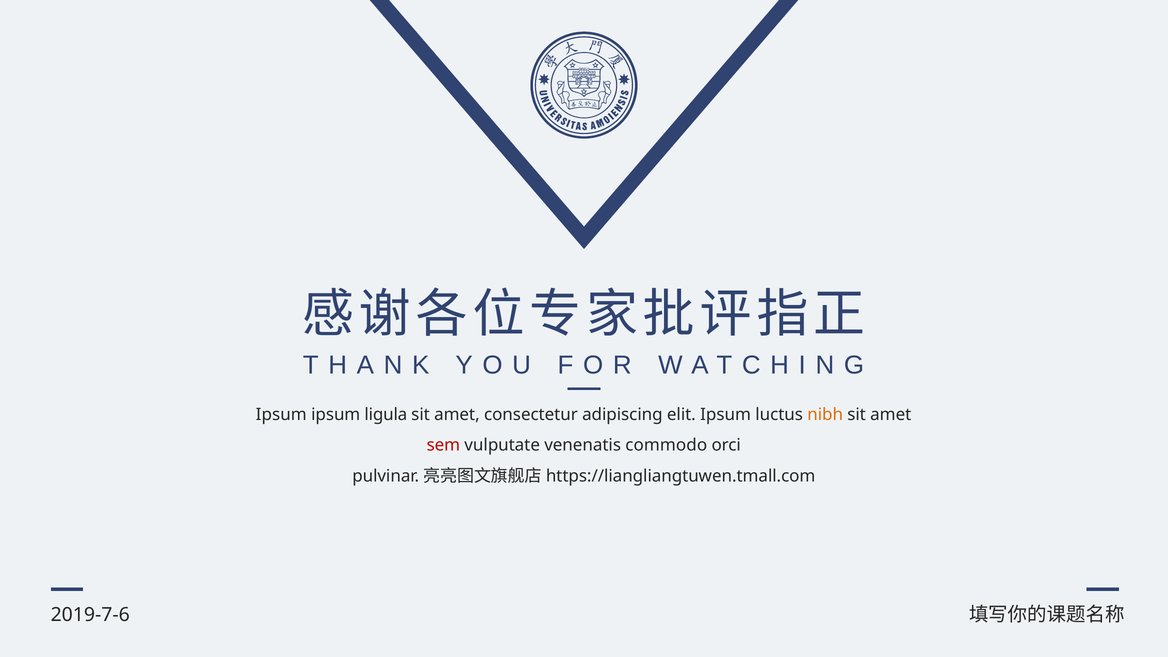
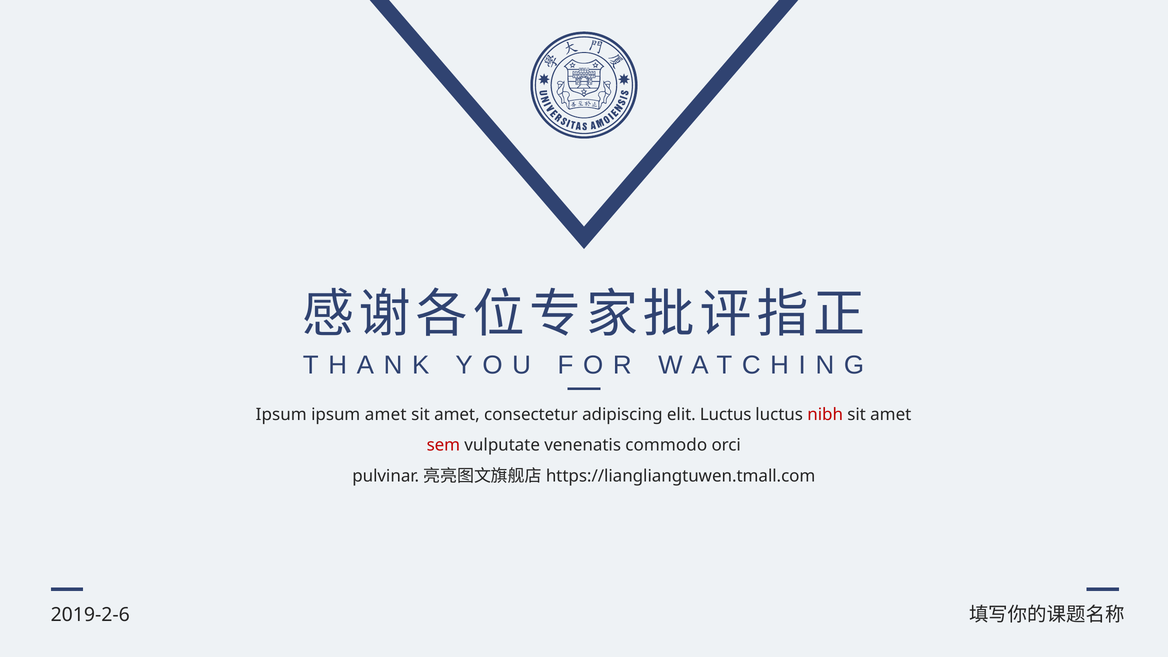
ipsum ligula: ligula -> amet (386, 415)
elit Ipsum: Ipsum -> Luctus (726, 415)
nibh colour: orange -> red (825, 415)
2019-7-6: 2019-7-6 -> 2019-2-6 (90, 615)
